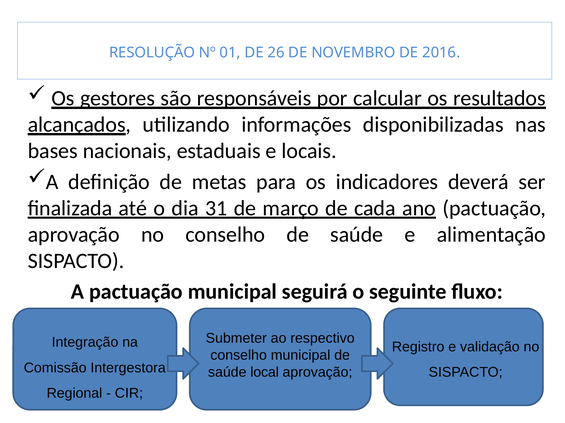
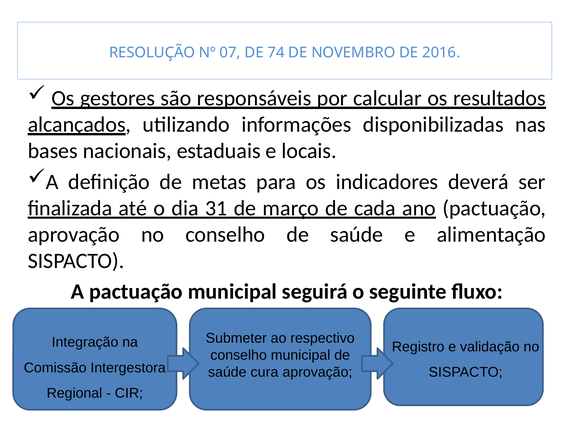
01: 01 -> 07 (230, 53)
26: 26 -> 74 (276, 53)
local: local -> cura (264, 373)
